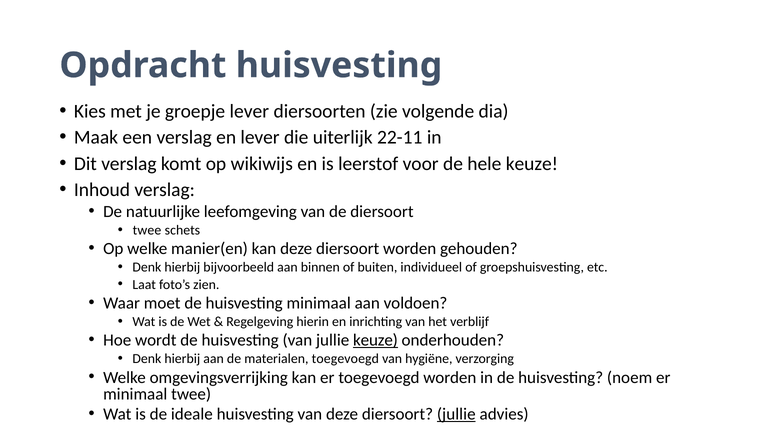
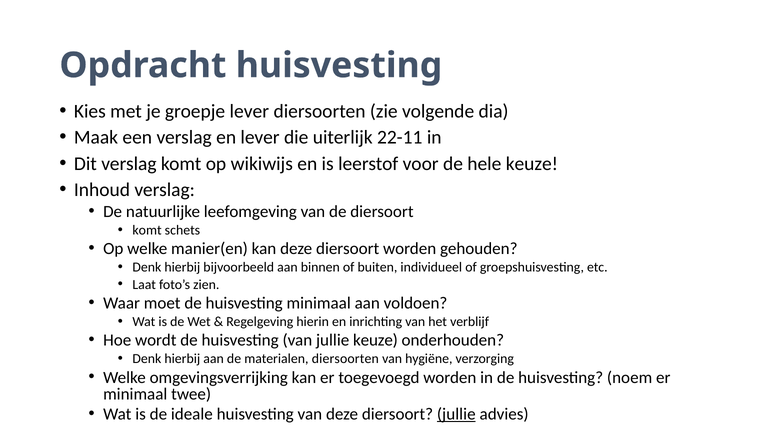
twee: twee -> komt (147, 230)
keuze underline: present -> none (375, 340)
materialen toegevoegd: toegevoegd -> diersoorten (345, 359)
